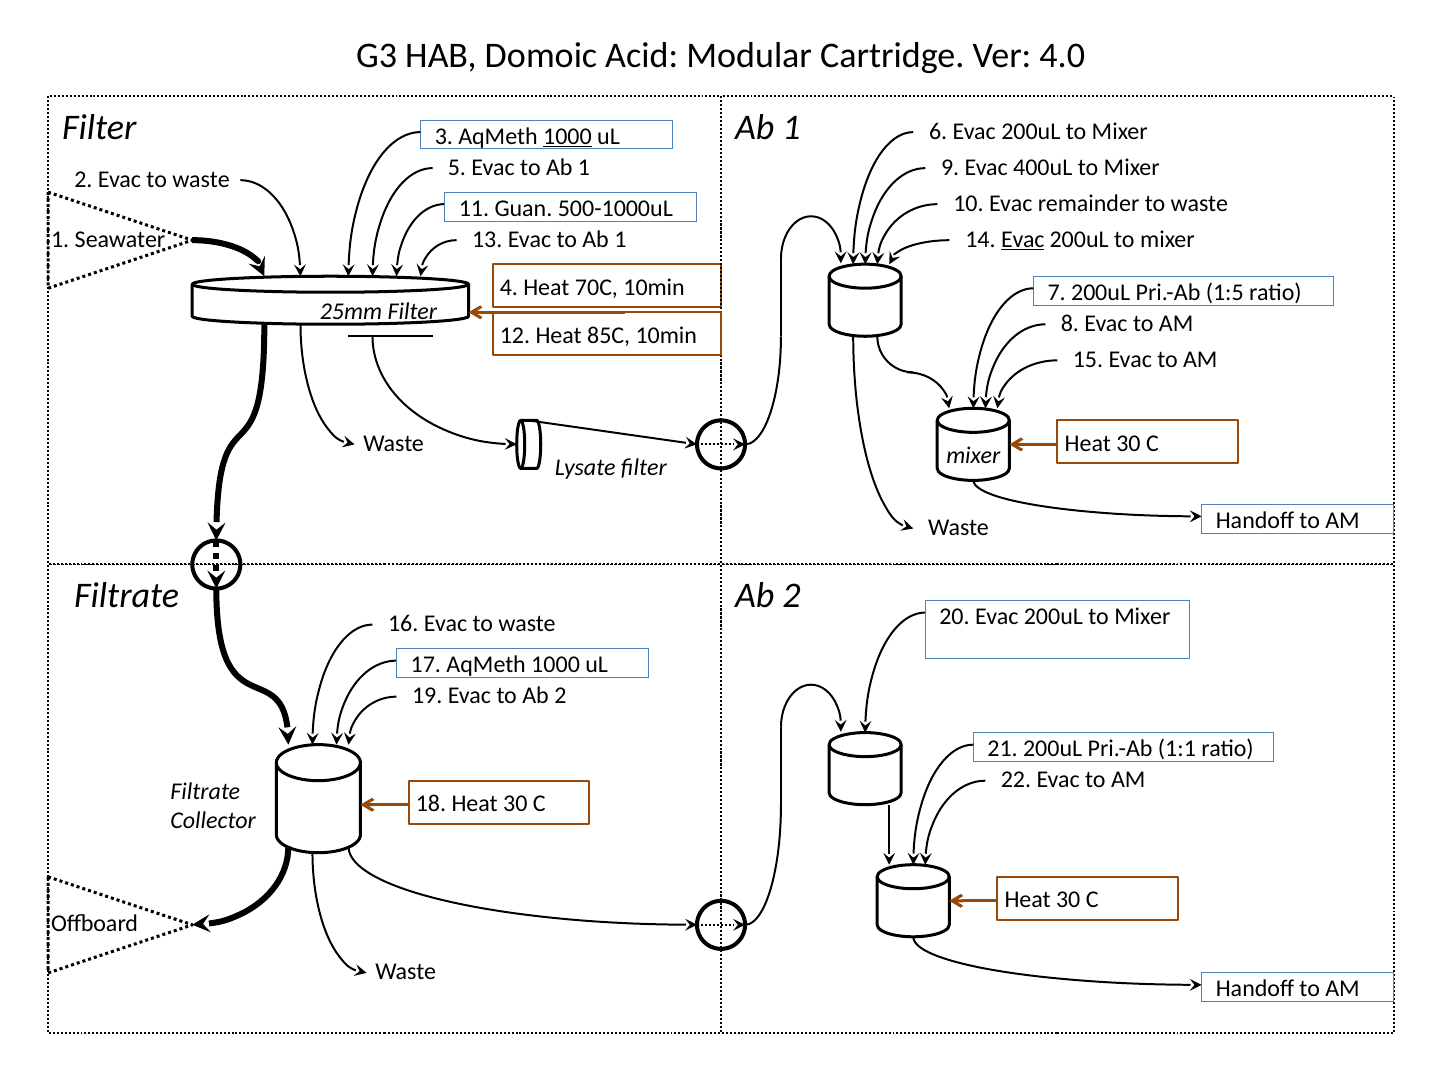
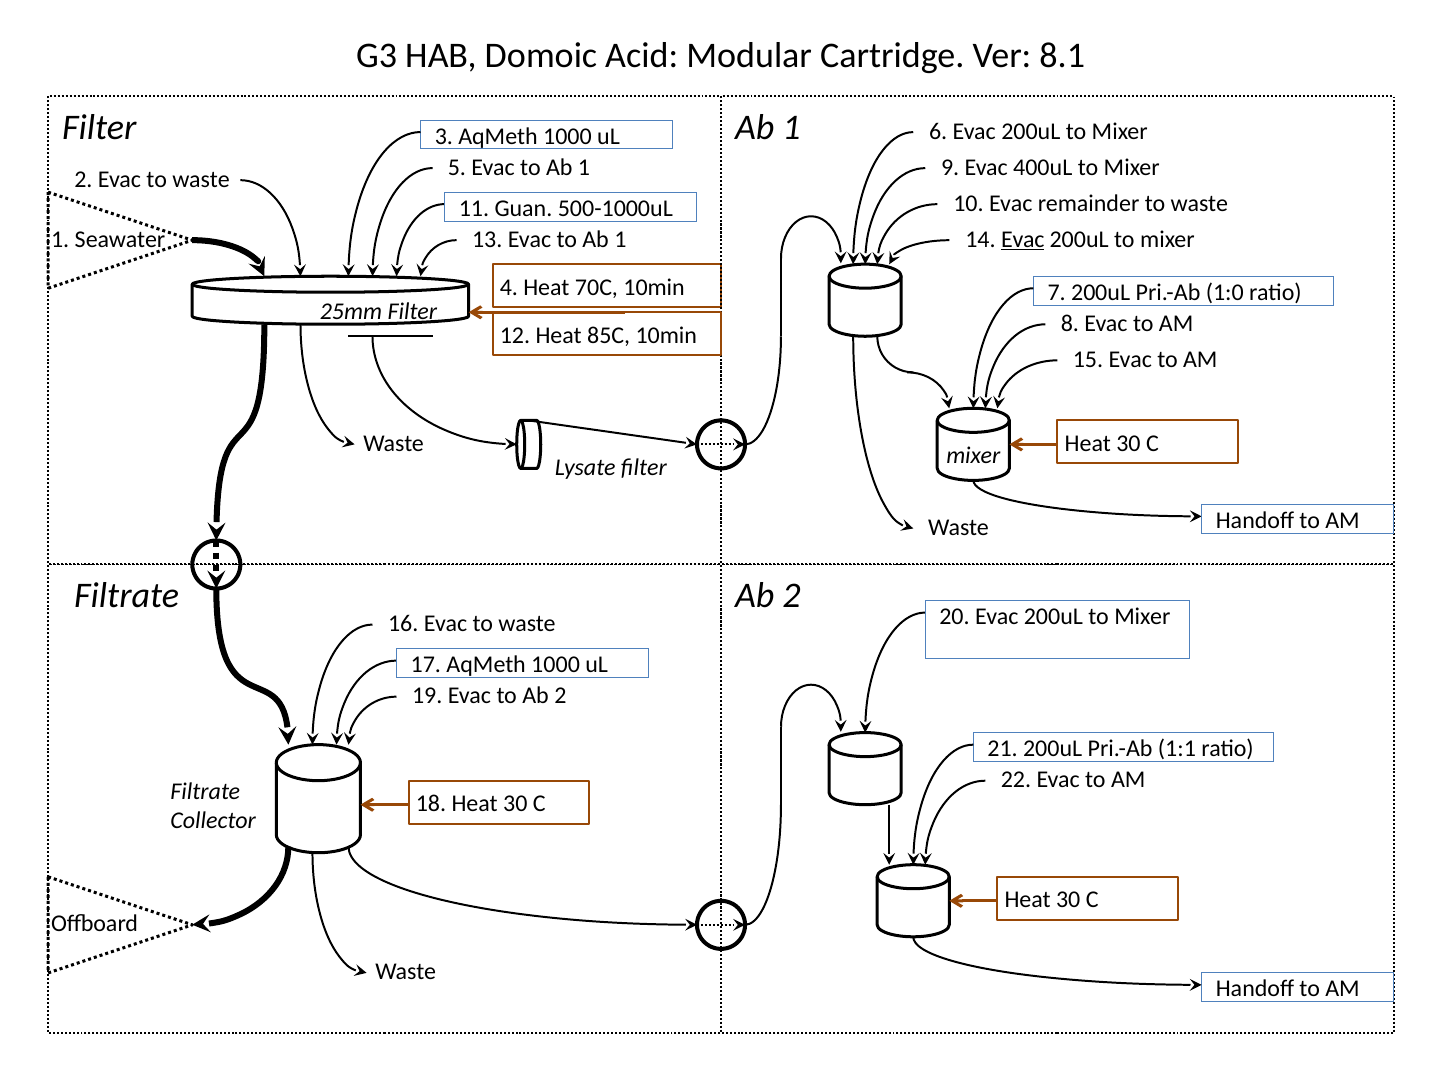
4.0: 4.0 -> 8.1 (1062, 55)
1000 underline: present -> none (567, 136)
1:5: 1:5 -> 1:0 (1225, 292)
